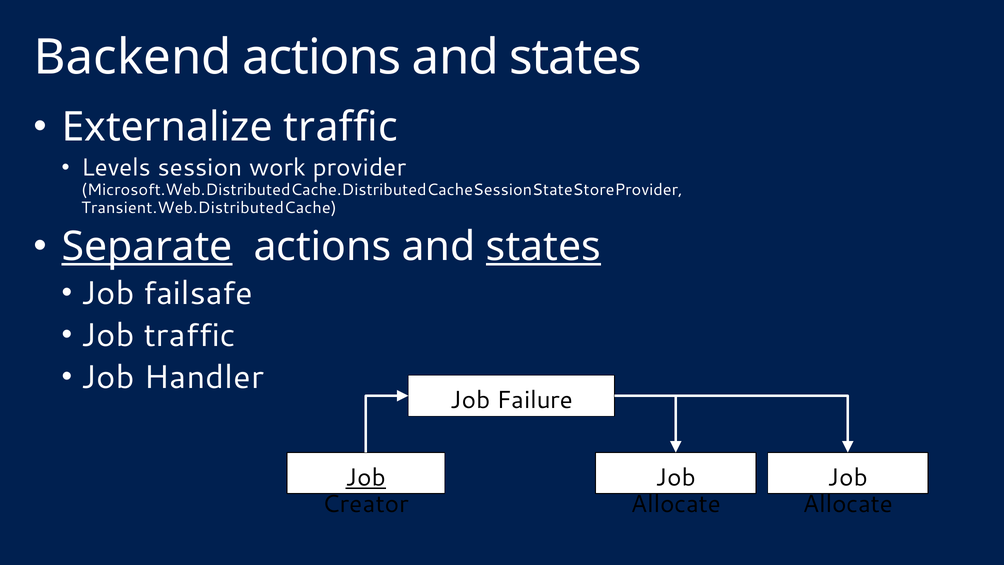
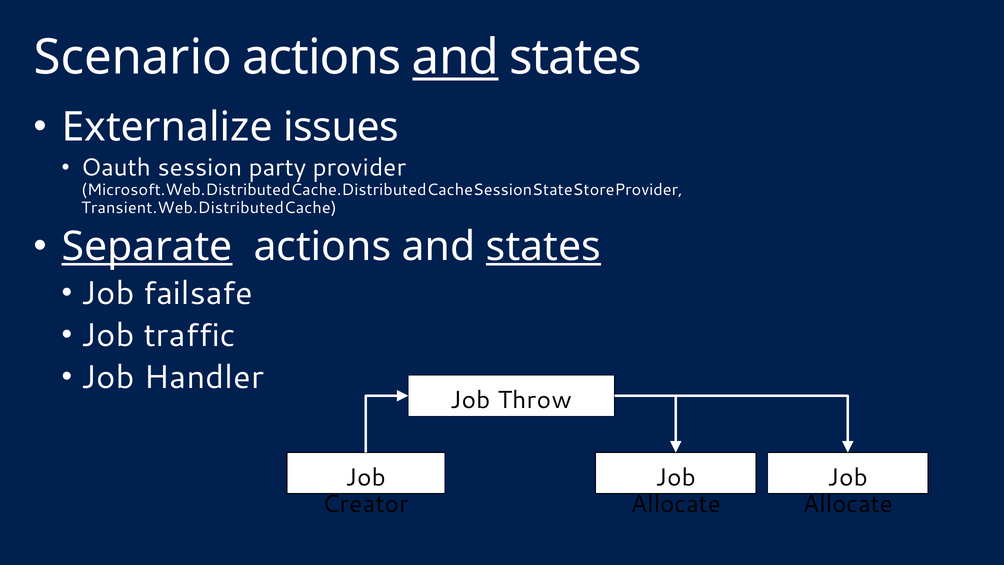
Backend: Backend -> Scenario (133, 58)
and underline: none -> present (456, 58)
Externalize traffic: traffic -> issues (341, 127)
Levels: Levels -> Oauth (116, 168)
work: work -> party (278, 168)
Failure: Failure -> Throw (535, 400)
Job underline: present -> none (366, 477)
